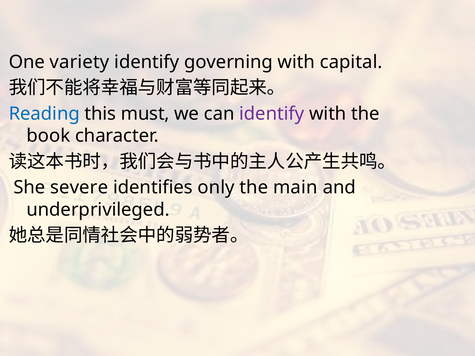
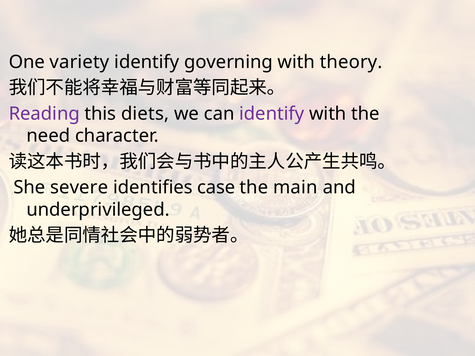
capital: capital -> theory (351, 62)
Reading colour: blue -> purple (44, 114)
must: must -> diets (145, 114)
book: book -> need (48, 136)
only: only -> case (216, 188)
